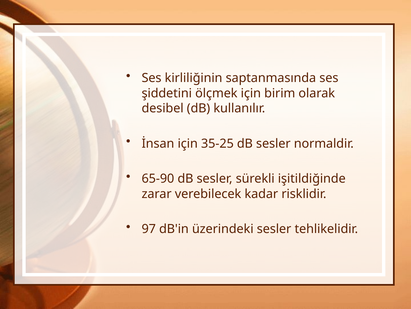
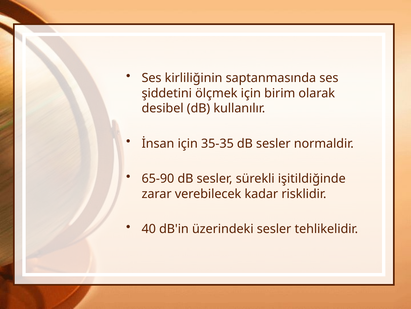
35-25: 35-25 -> 35-35 (217, 143)
97: 97 -> 40 (149, 229)
